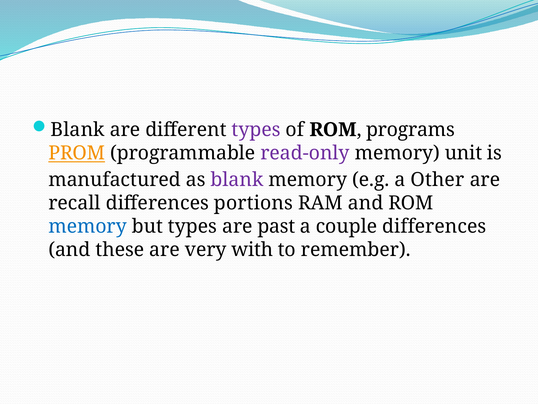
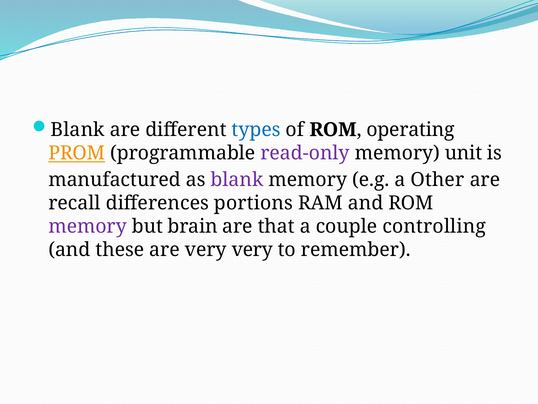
types colour: purple -> blue (256, 130)
programs: programs -> operating (411, 130)
memory colour: blue -> purple (88, 226)
but types: types -> brain (193, 226)
past: past -> that (276, 226)
couple differences: differences -> controlling (434, 226)
very with: with -> very (252, 250)
